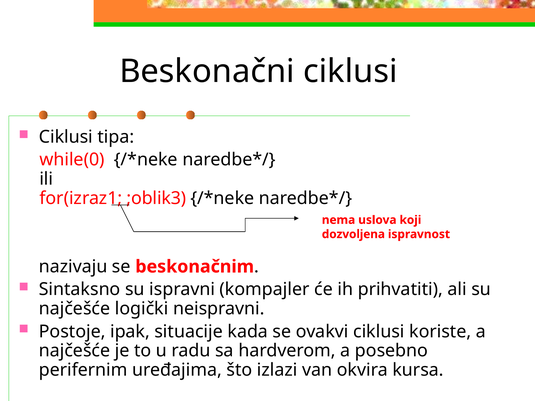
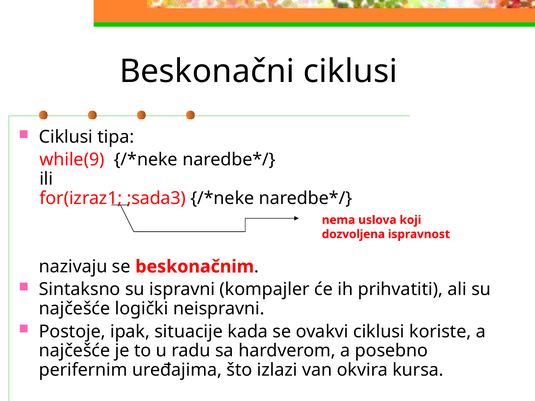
while(0: while(0 -> while(9 (72, 160)
;oblik3: ;oblik3 -> ;sada3 (156, 198)
